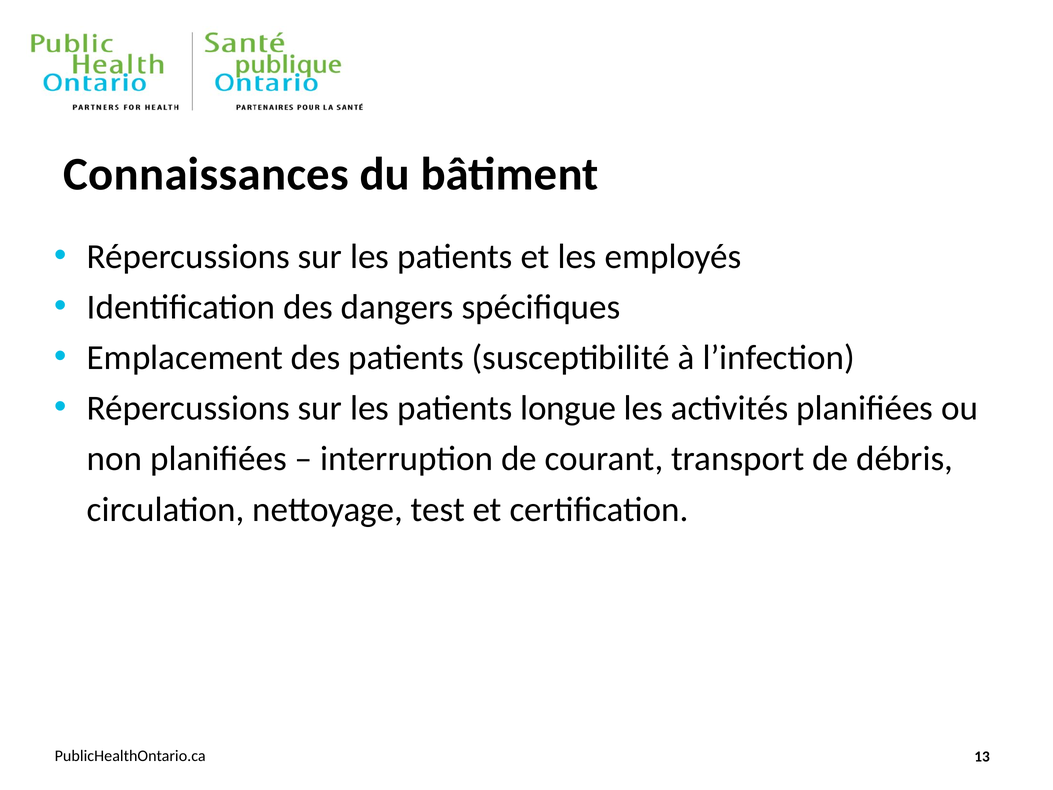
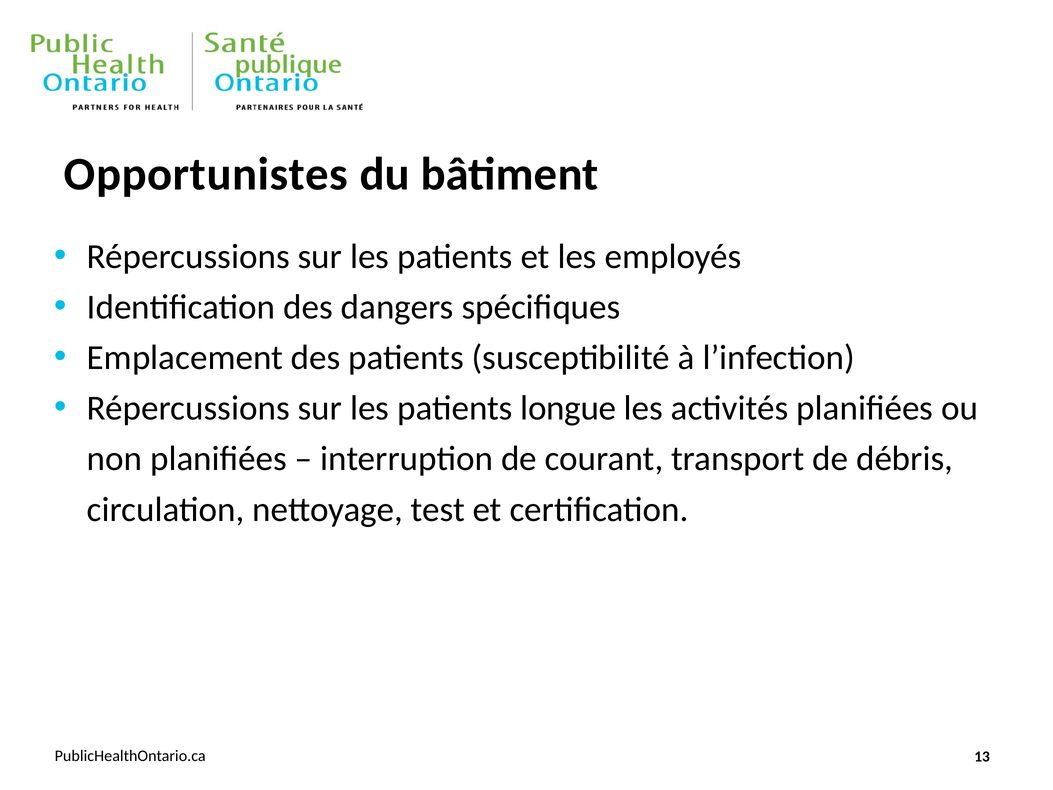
Connaissances: Connaissances -> Opportunistes (206, 174)
